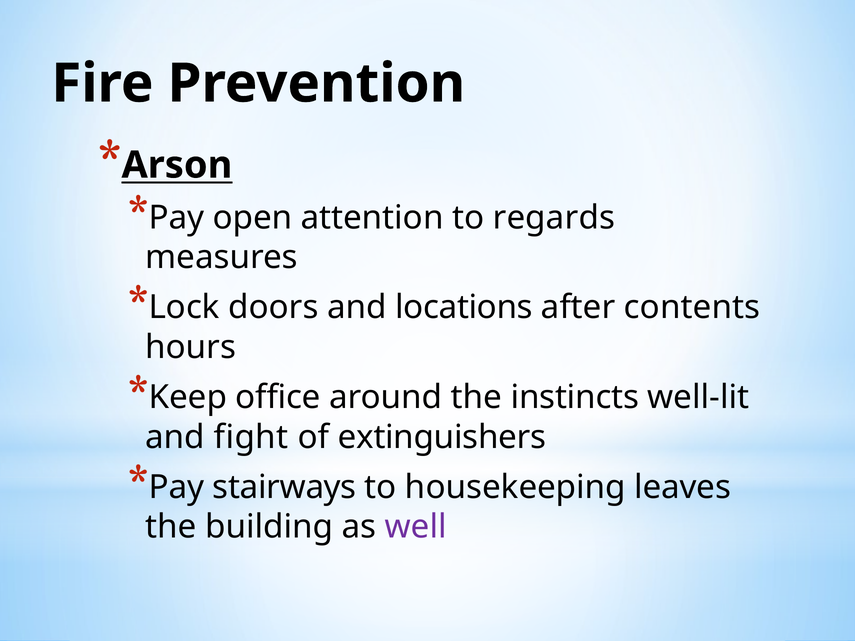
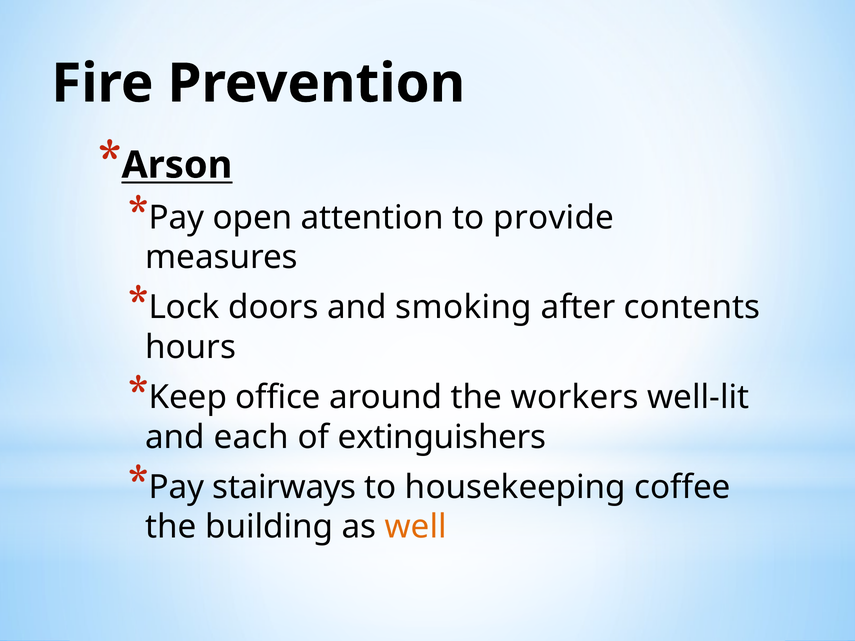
regards: regards -> provide (554, 218)
locations: locations -> smoking (464, 308)
instincts: instincts -> workers (575, 398)
fight: fight -> each (251, 437)
leaves: leaves -> coffee (683, 487)
well colour: purple -> orange (416, 527)
